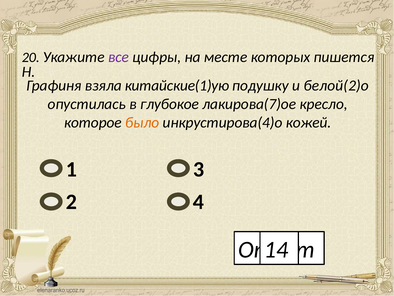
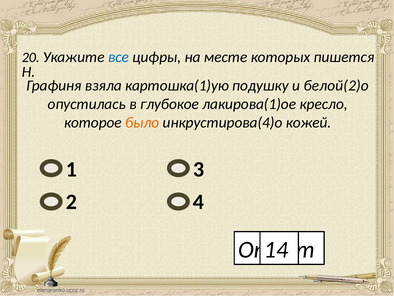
все colour: purple -> blue (119, 57)
китайские(1)ую: китайские(1)ую -> картошка(1)ую (177, 85)
лакирова(7)ое: лакирова(7)ое -> лакирова(1)ое (249, 104)
